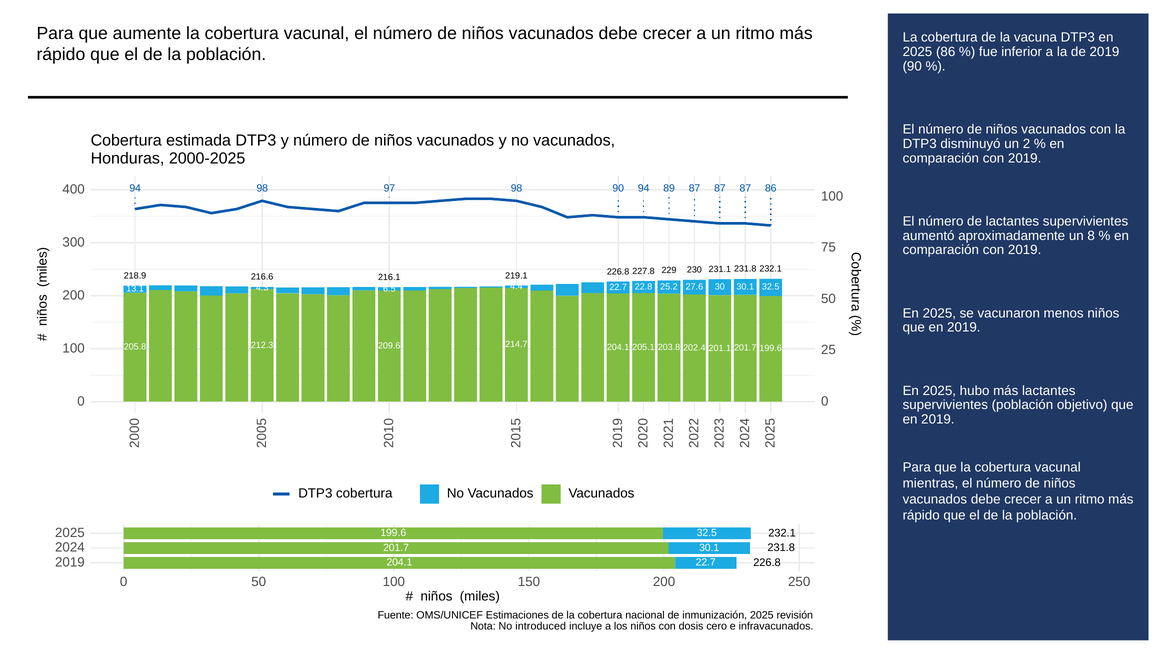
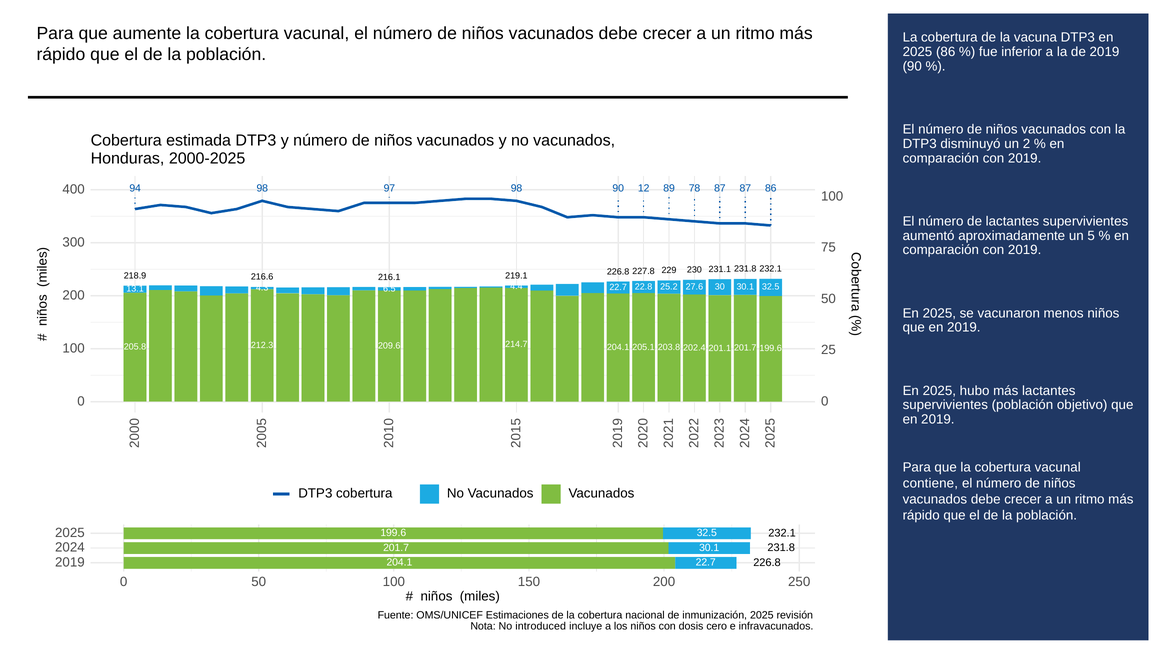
90 94: 94 -> 12 (644, 189)
89 87: 87 -> 78 (695, 189)
un 8: 8 -> 5 (1091, 236)
mientras: mientras -> contiene (930, 483)
